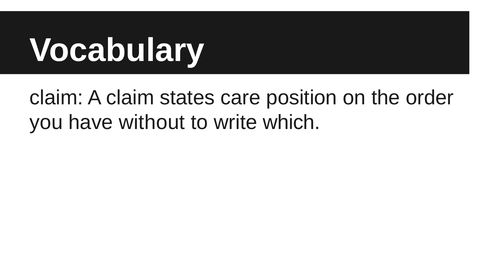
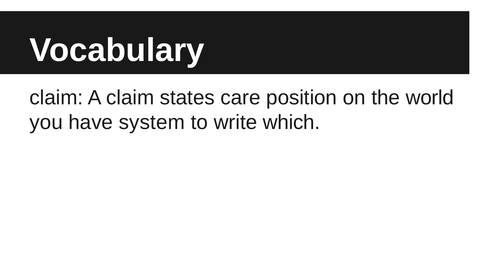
order: order -> world (430, 98)
without: without -> system (152, 122)
